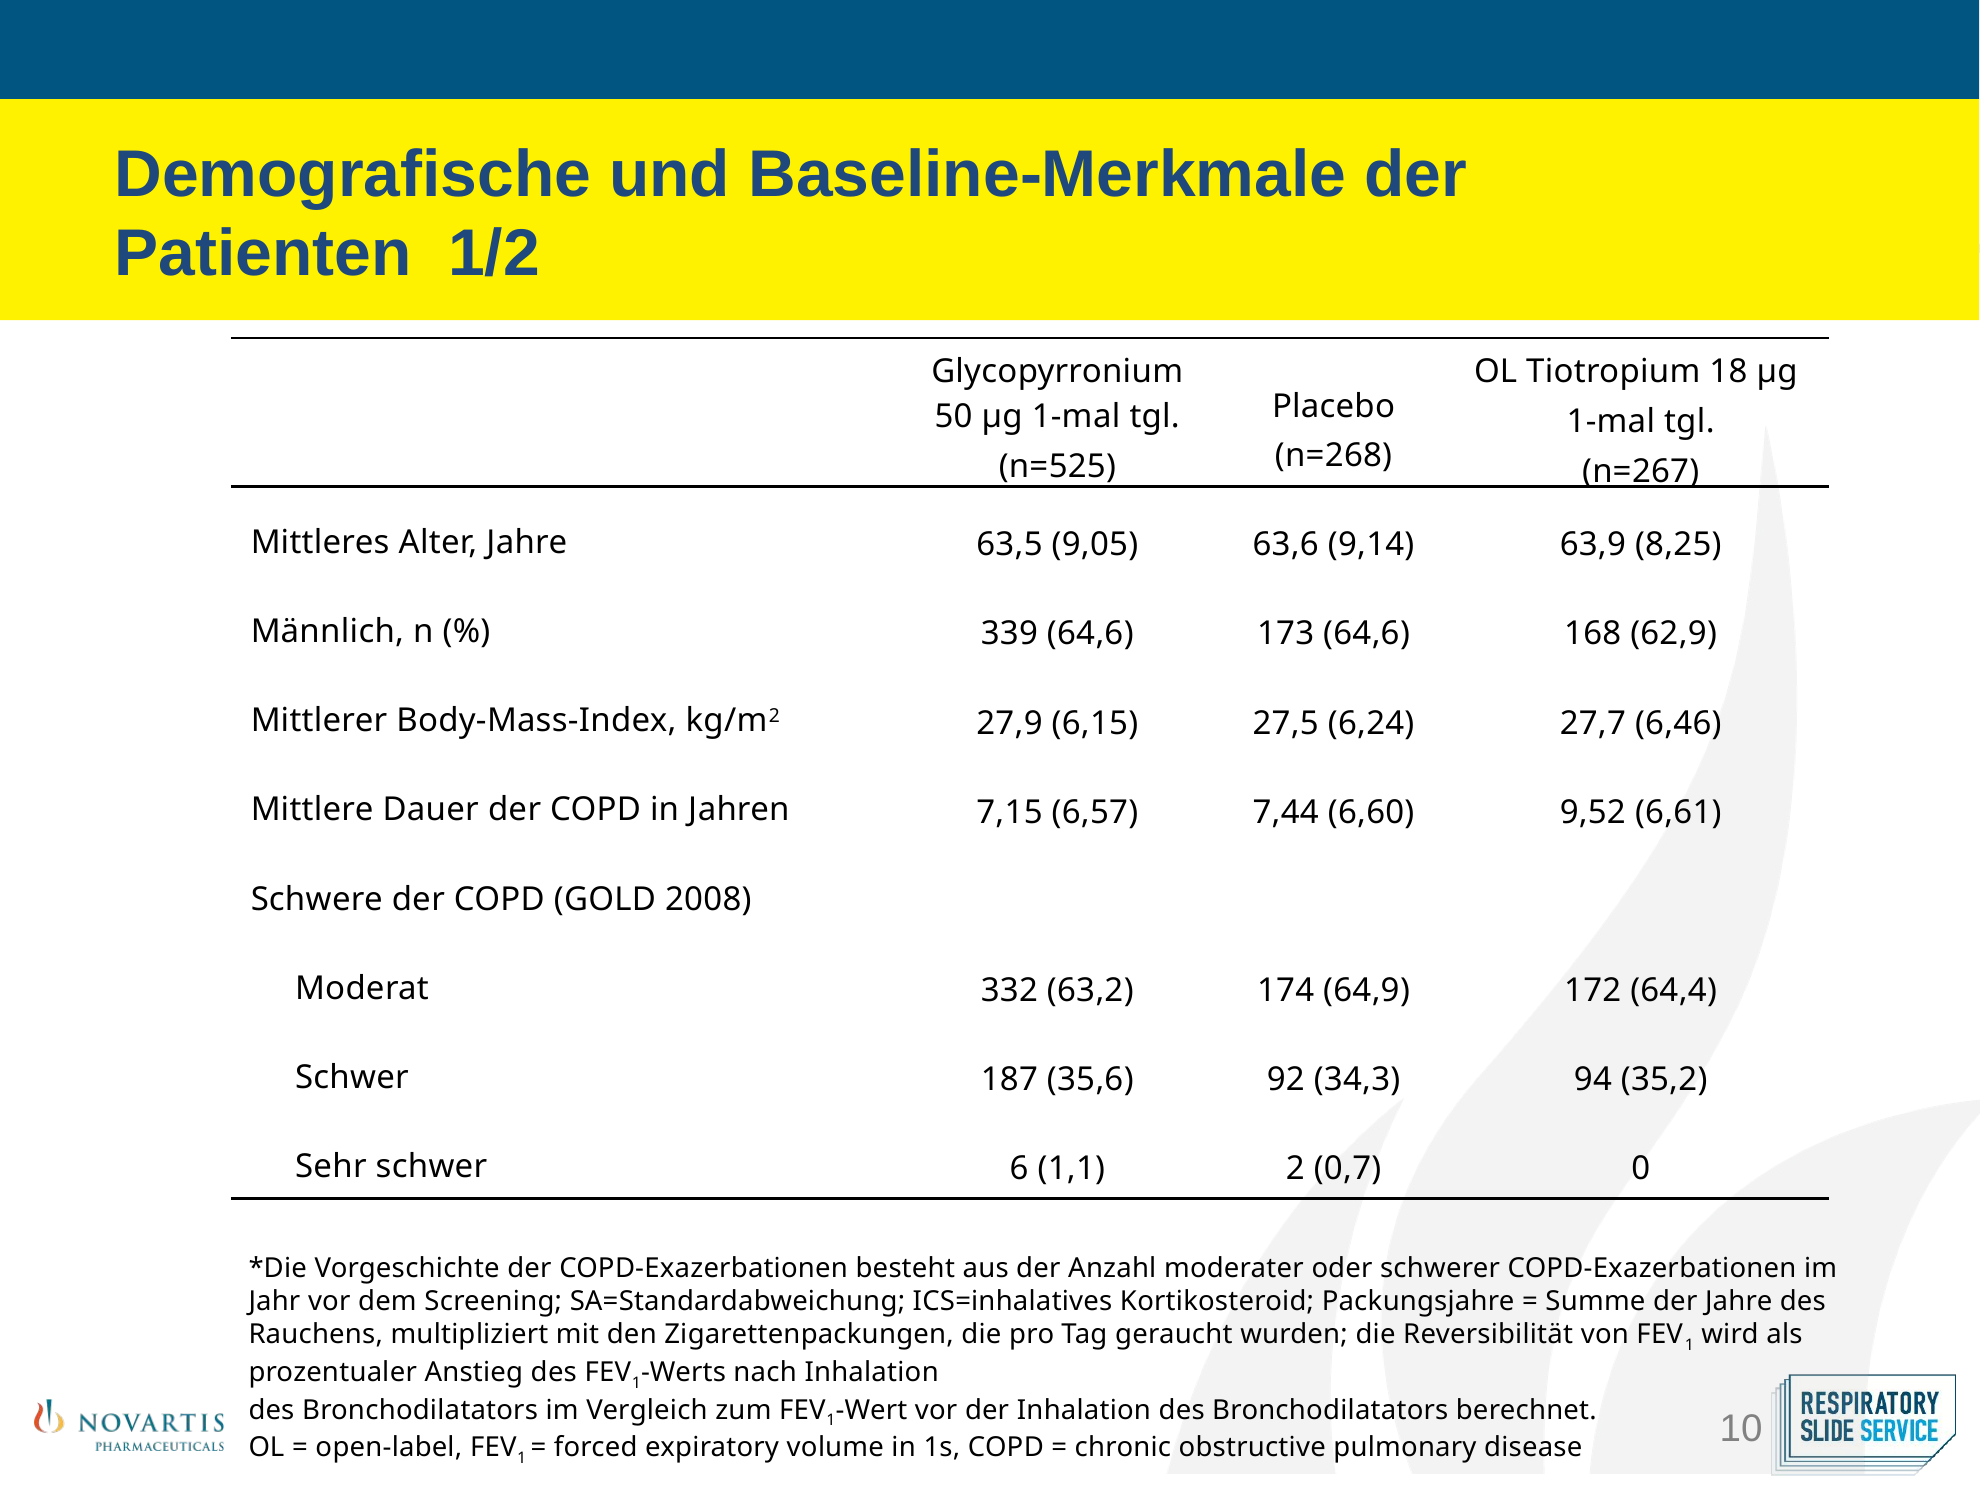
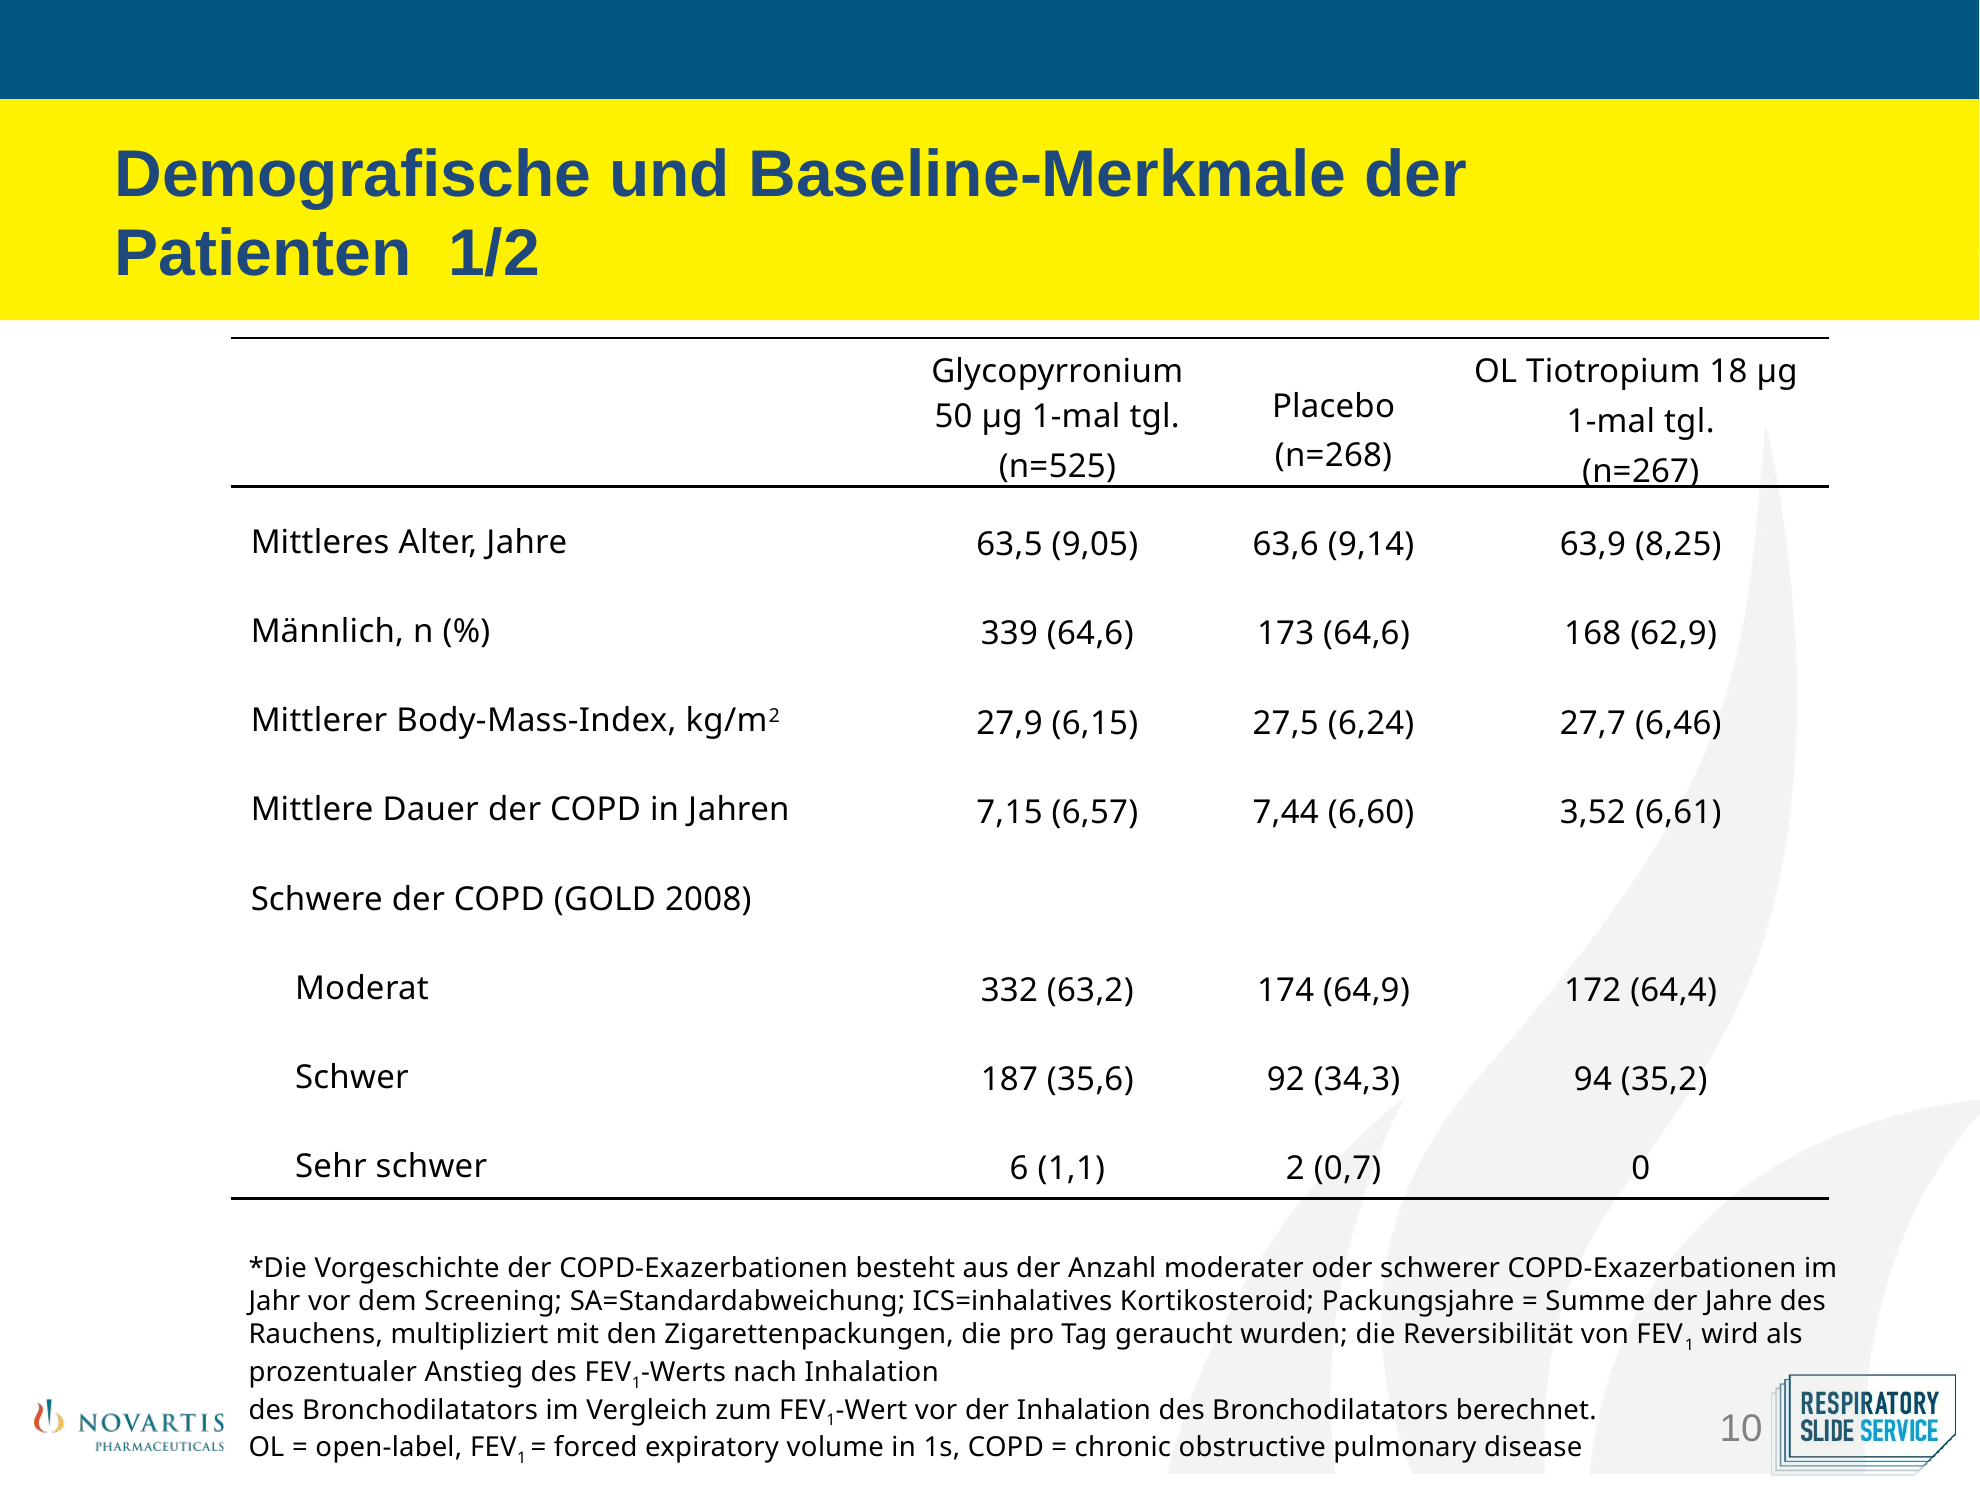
9,52: 9,52 -> 3,52 (1593, 812)
